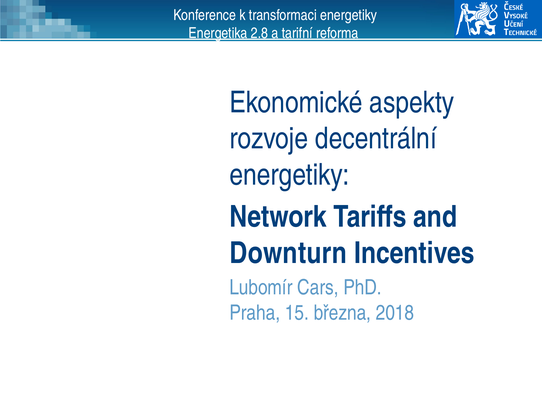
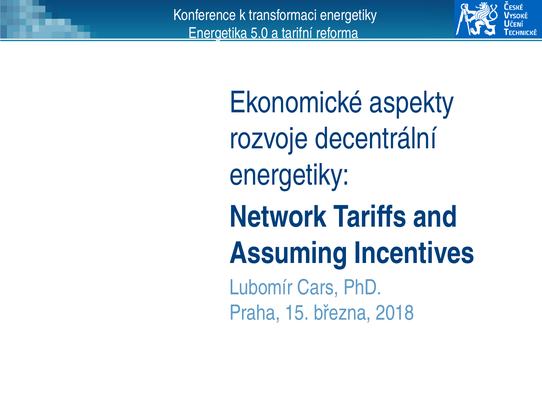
2.8: 2.8 -> 5.0 (259, 33)
Downturn: Downturn -> Assuming (289, 253)
